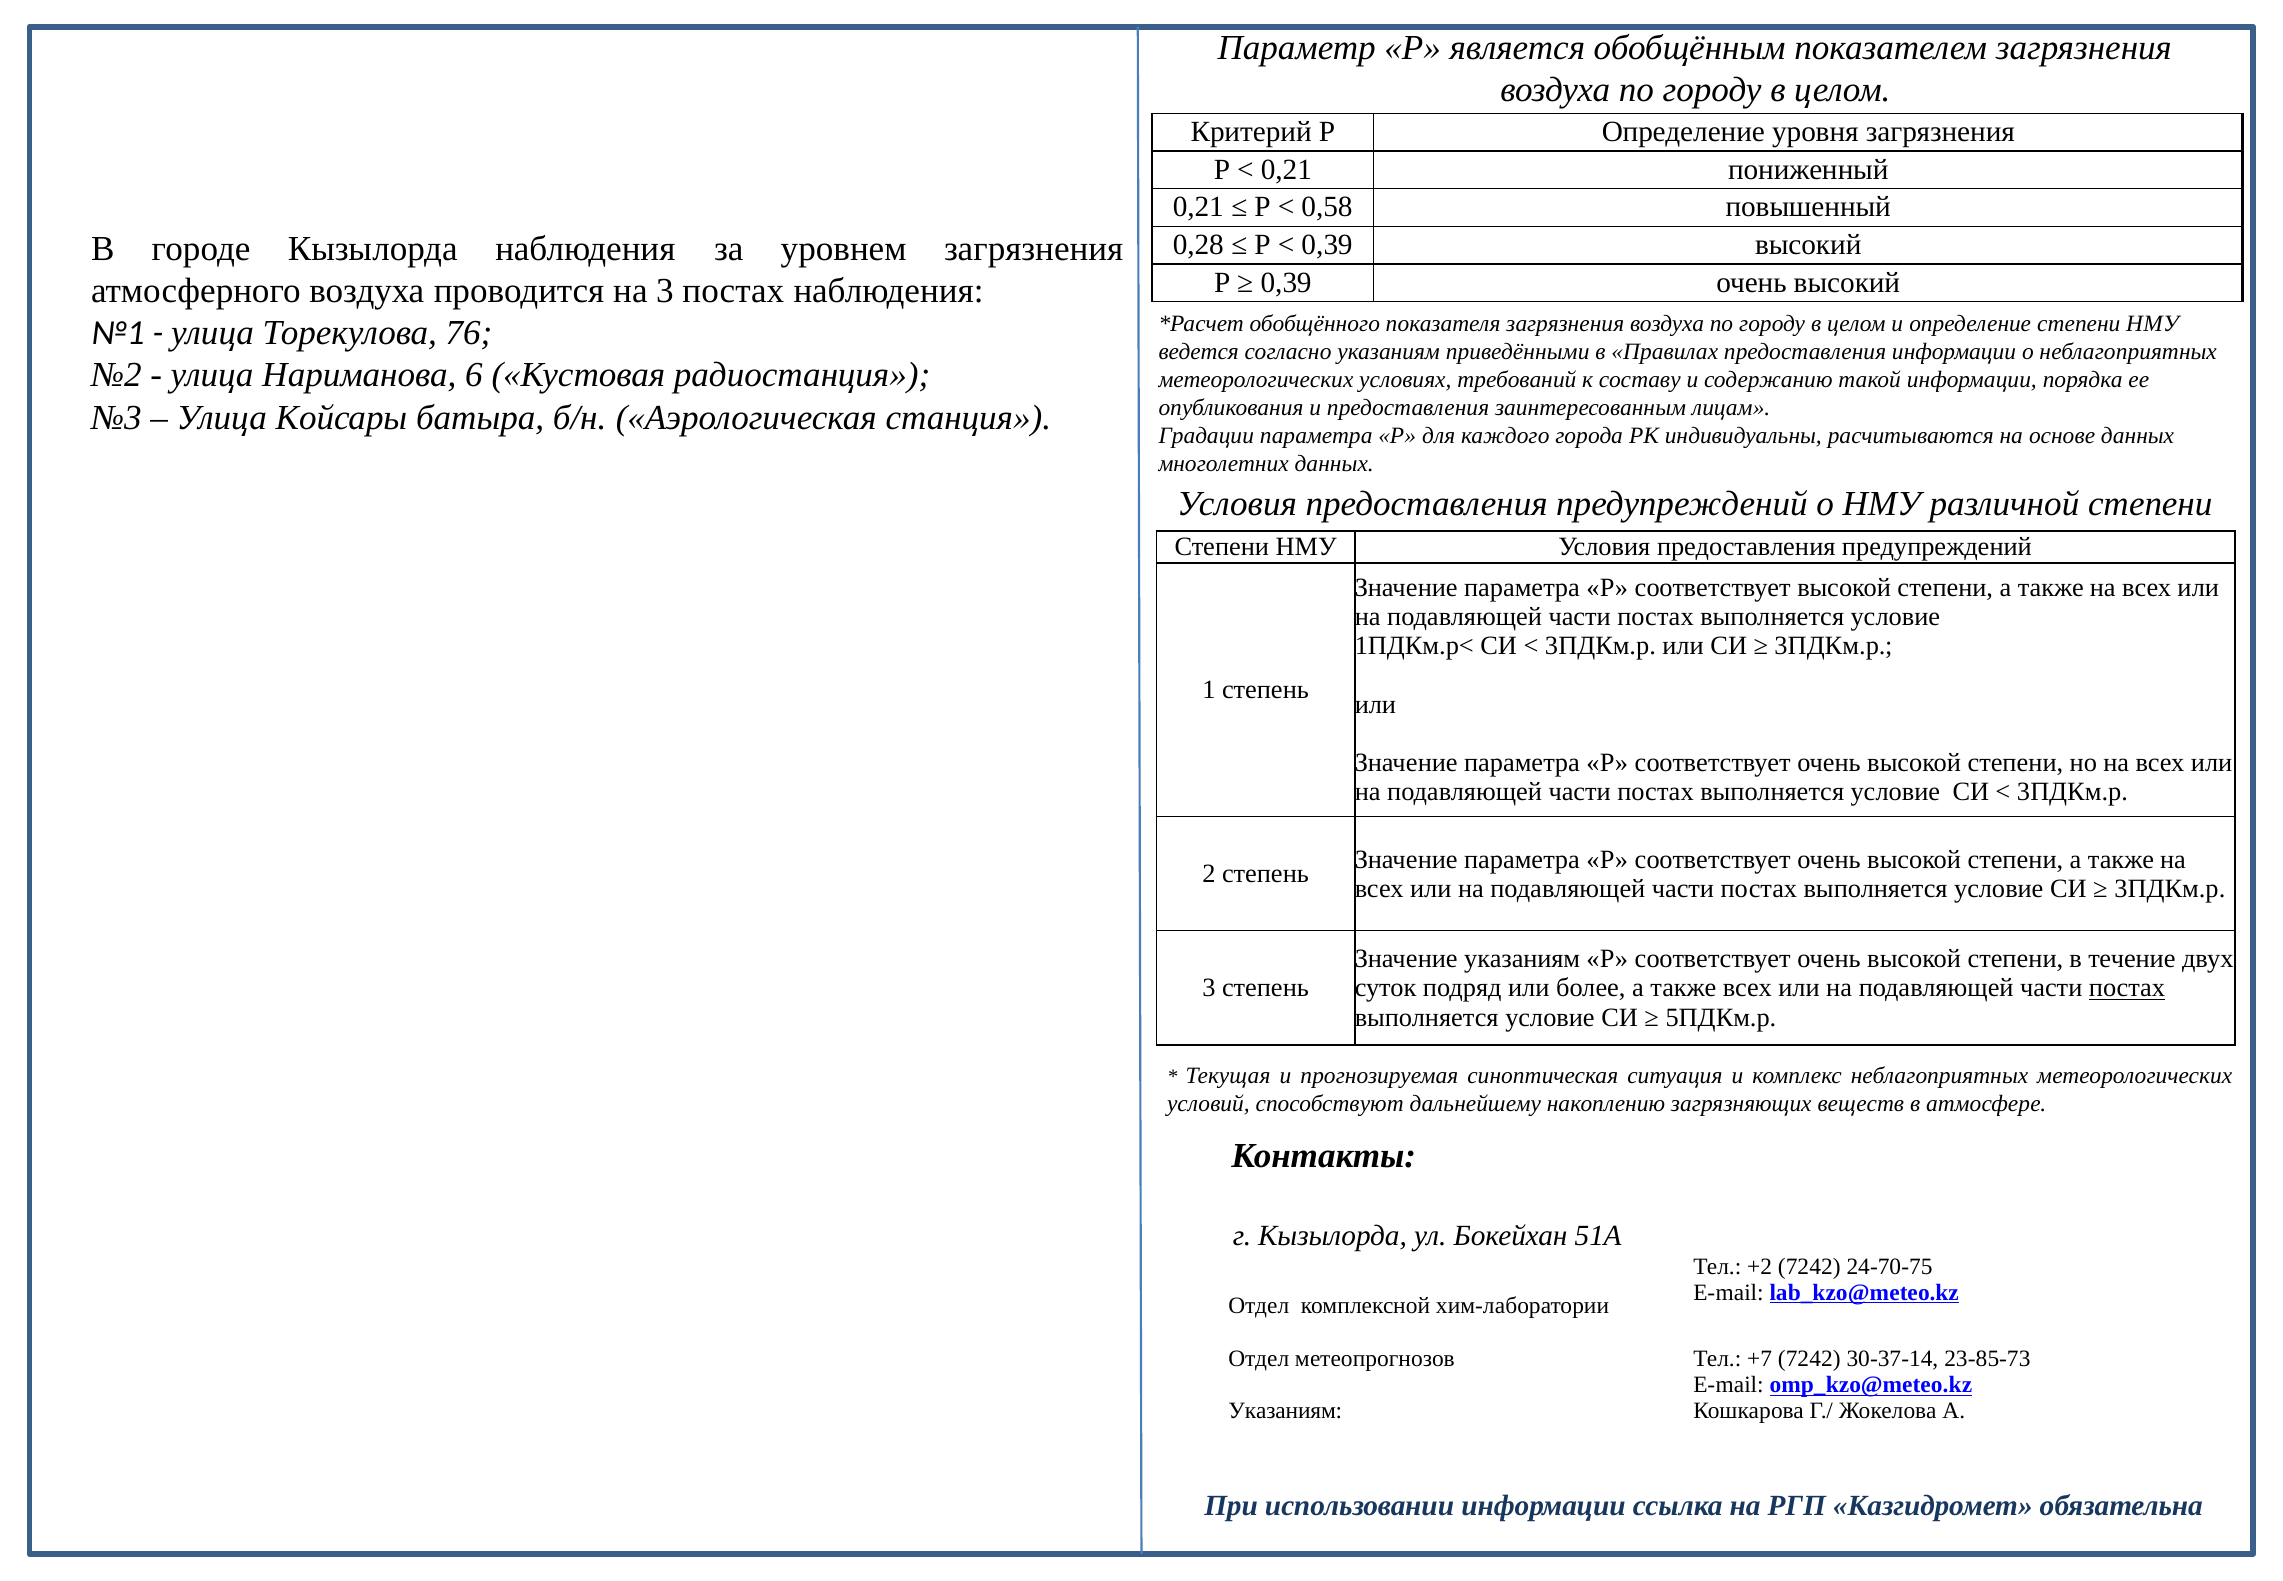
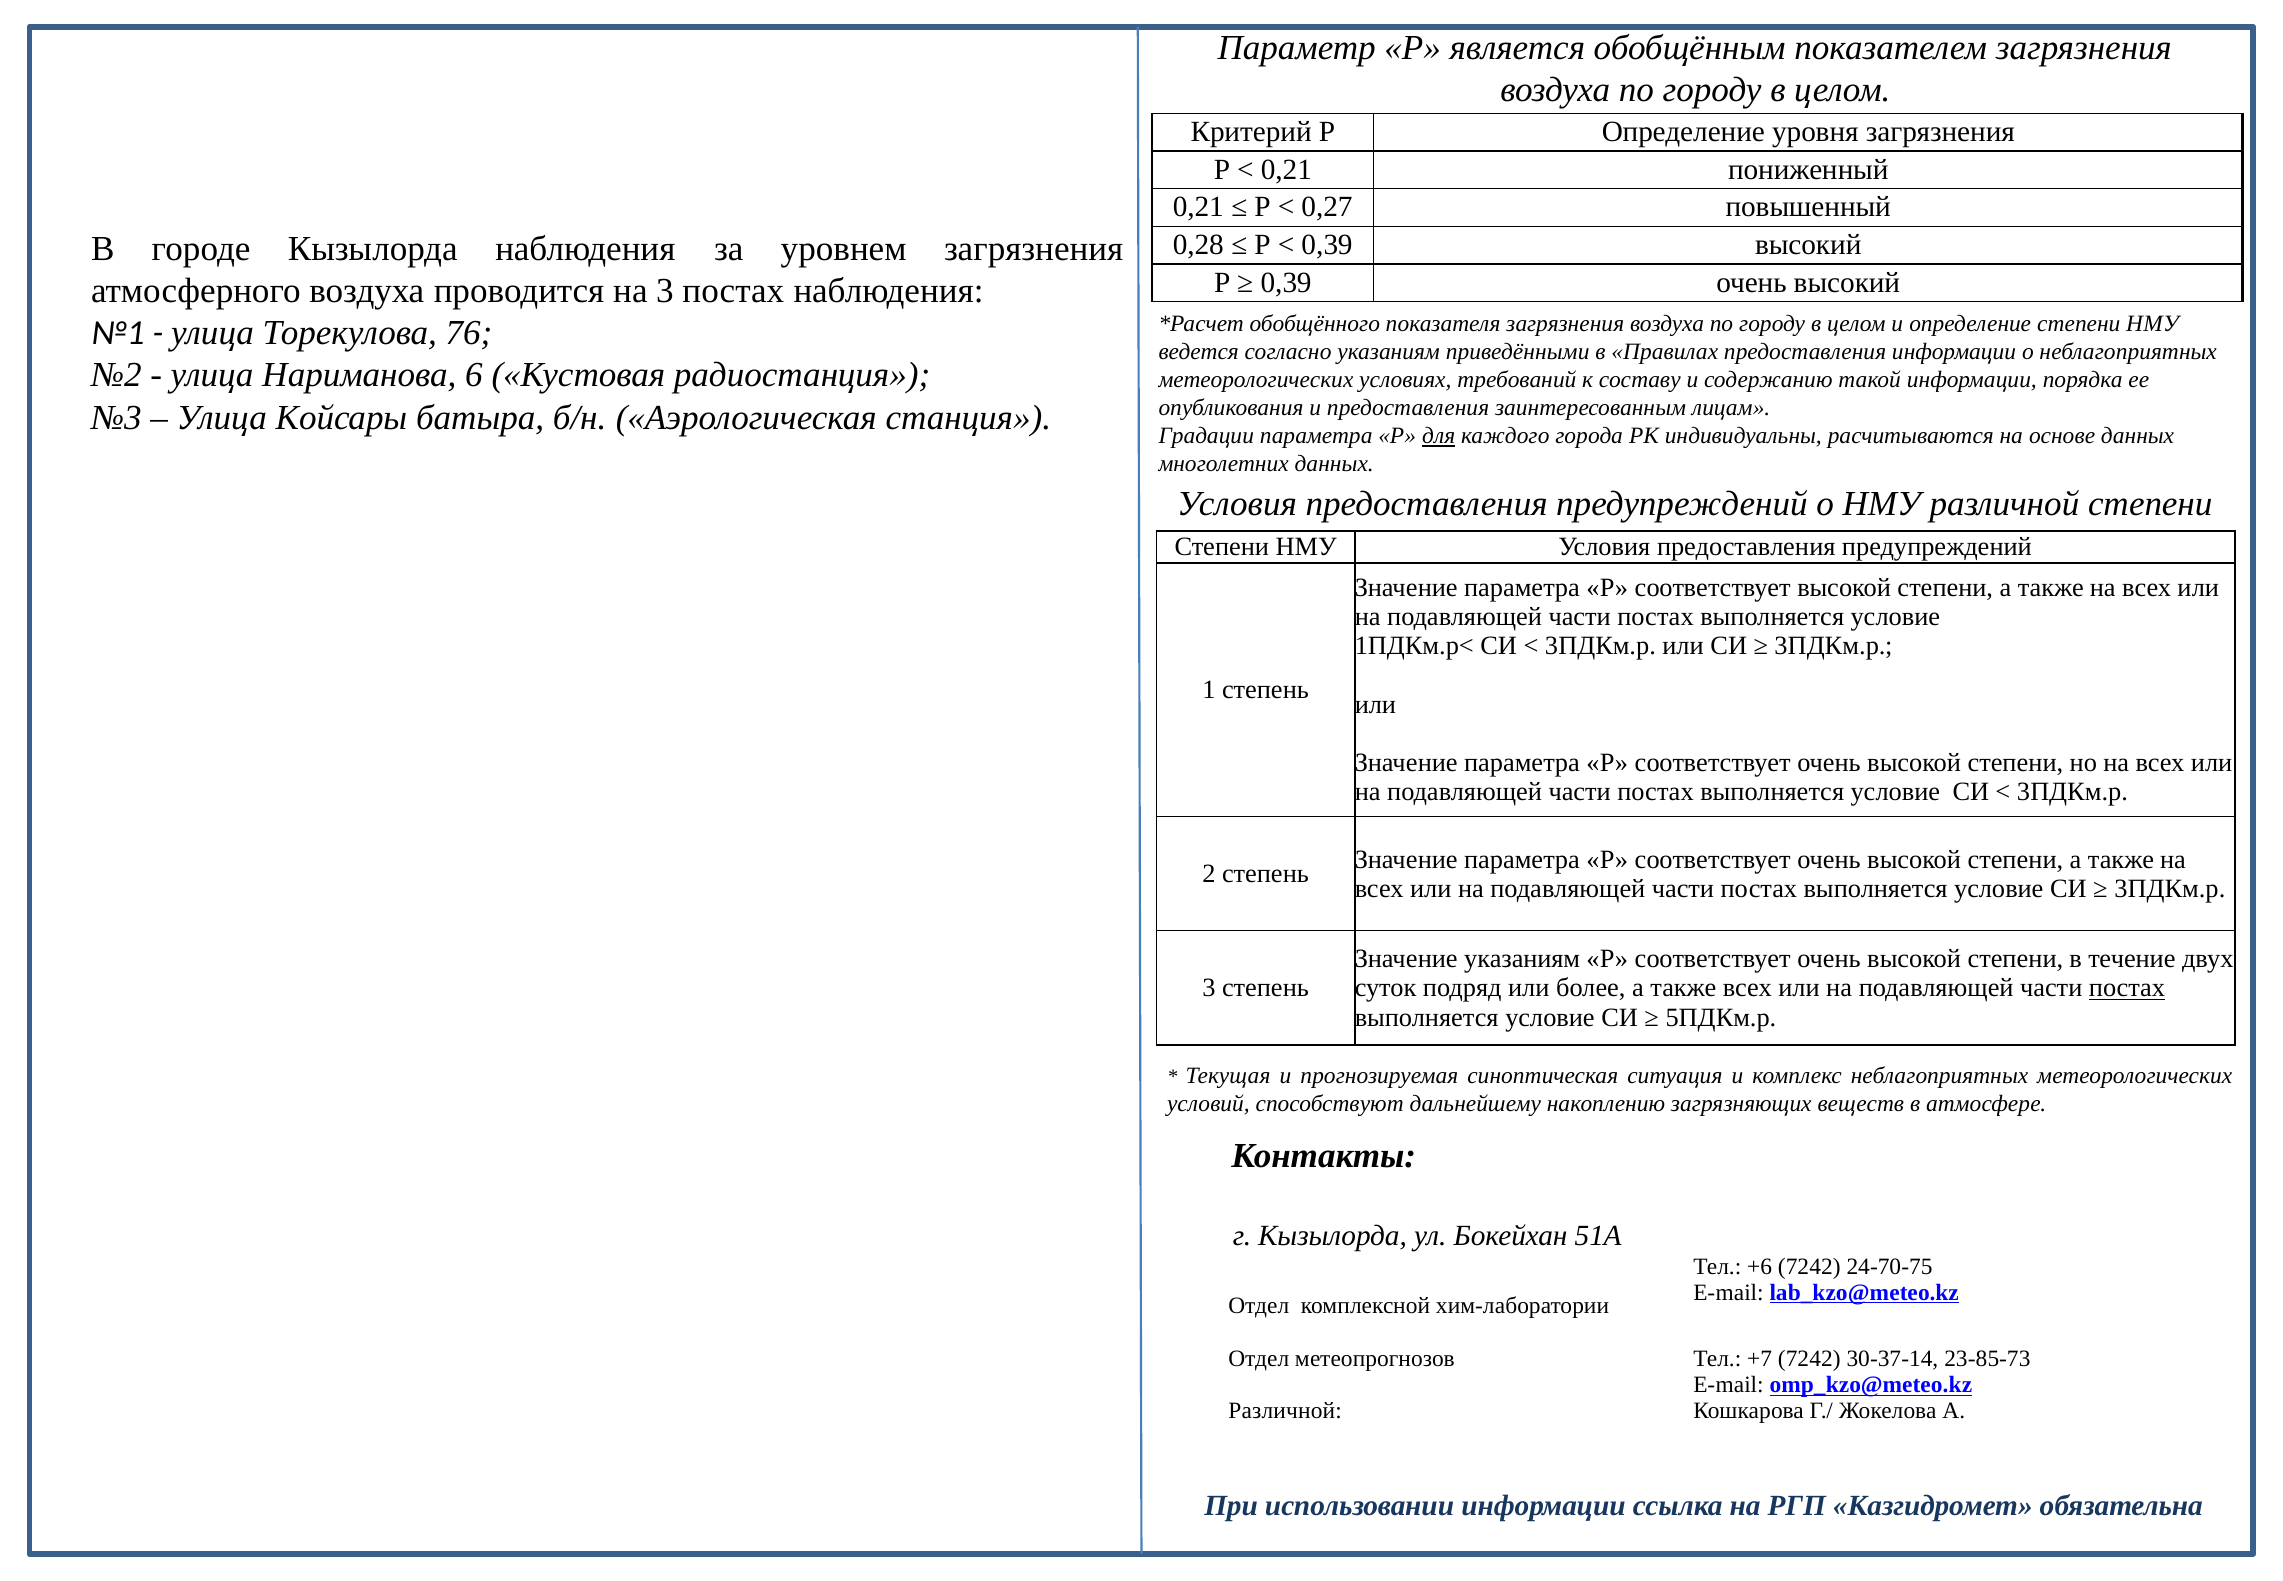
0,58: 0,58 -> 0,27 (1327, 207)
для underline: none -> present (1439, 436)
+2: +2 -> +6 (1760, 1266)
Указаниям: Указаниям -> Различной (1285, 1410)
